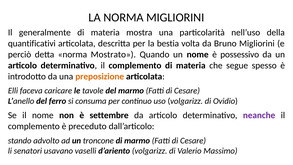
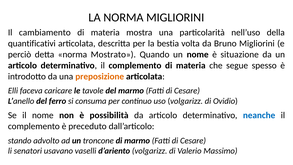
generalmente: generalmente -> cambiamento (45, 32)
possessivo: possessivo -> situazione (240, 54)
settembre: settembre -> possibilità (109, 115)
neanche colour: purple -> blue (259, 115)
